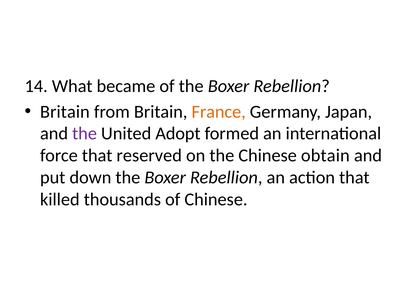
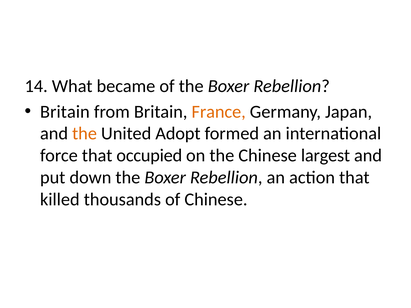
the colour: purple -> orange (85, 134)
reserved: reserved -> occupied (149, 156)
obtain: obtain -> largest (326, 156)
